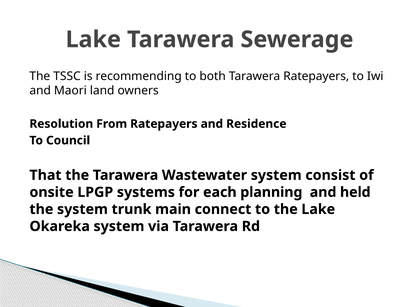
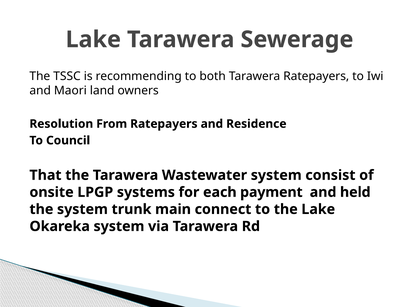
planning: planning -> payment (271, 193)
